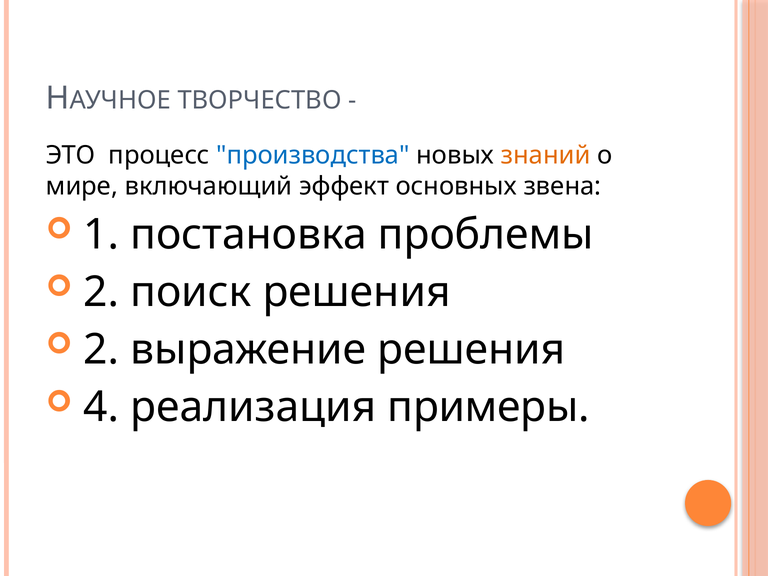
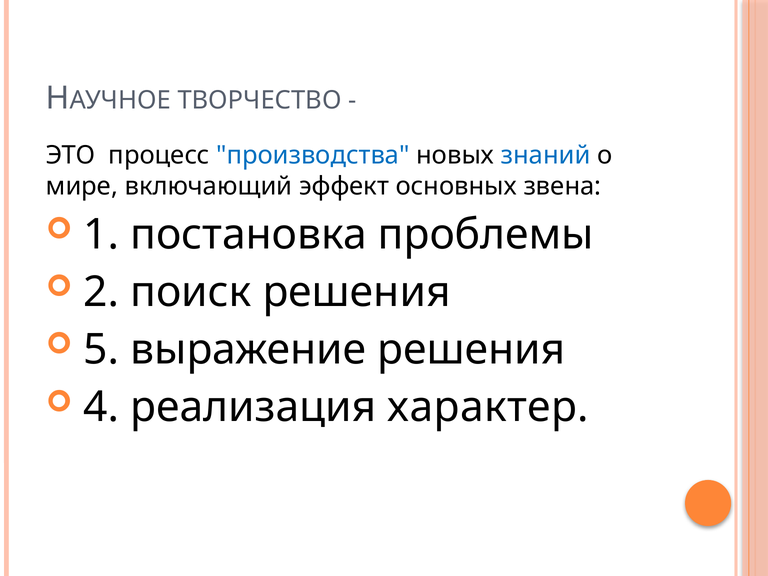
знаний colour: orange -> blue (546, 155)
2: 2 -> 5 (101, 350)
примеры: примеры -> характер (488, 407)
